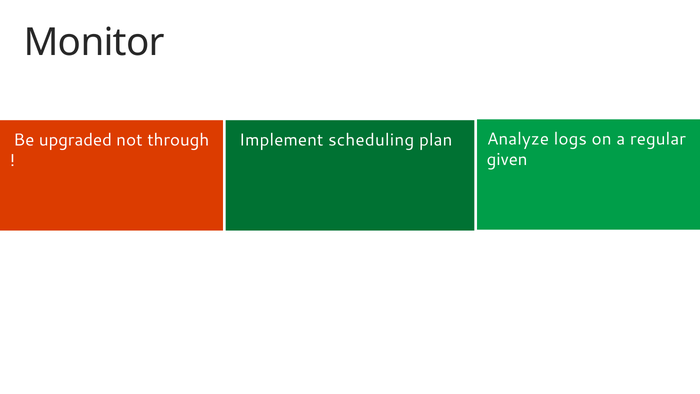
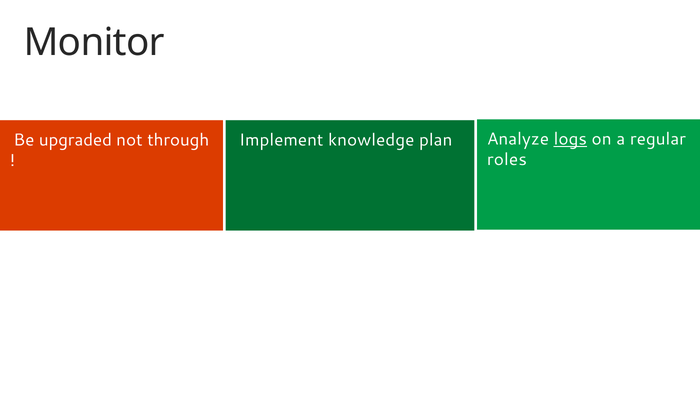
logs underline: none -> present (570, 139)
scheduling: scheduling -> knowledge (371, 140)
given: given -> roles (507, 160)
